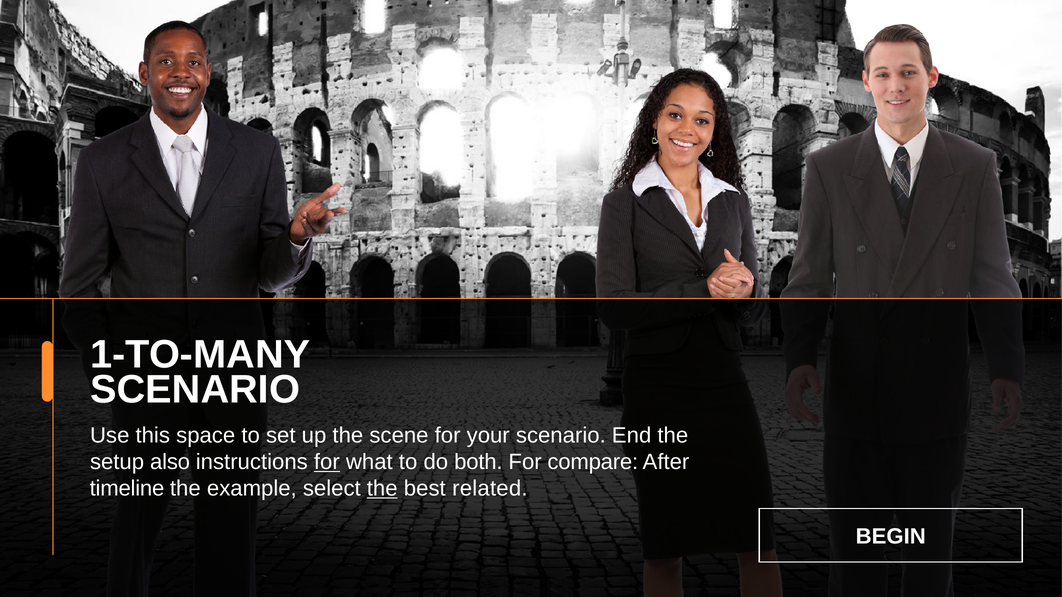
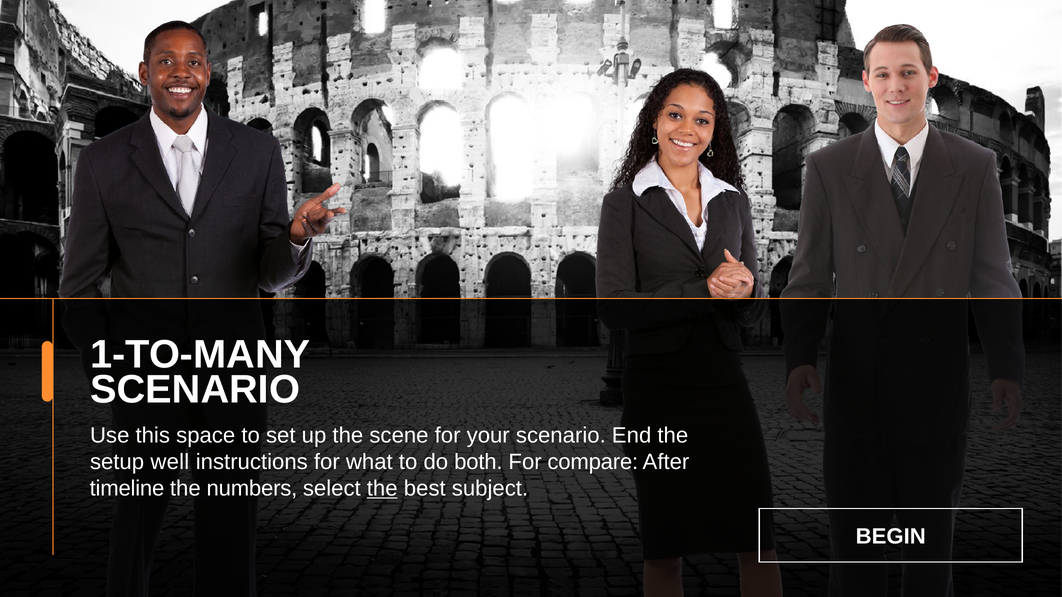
also: also -> well (170, 462)
for underline: present -> none (327, 462)
example: example -> numbers (252, 489)
related: related -> subject (490, 489)
